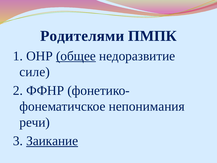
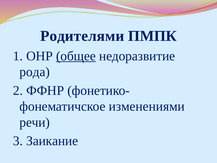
силе: силе -> рода (35, 72)
непонимания: непонимания -> изменениями (147, 106)
Заикание underline: present -> none (52, 141)
